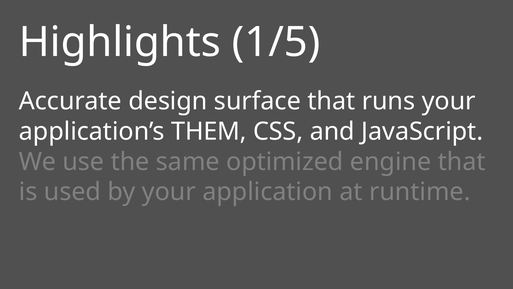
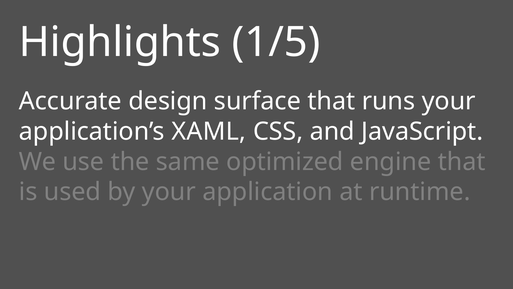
THEM: THEM -> XAML (209, 131)
